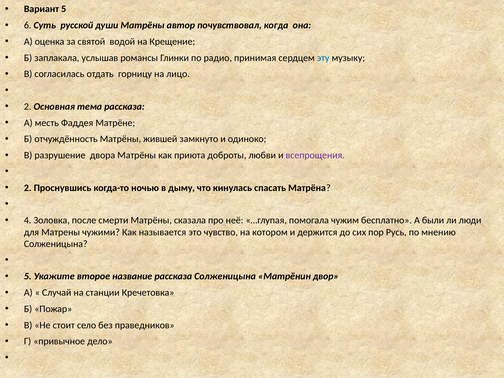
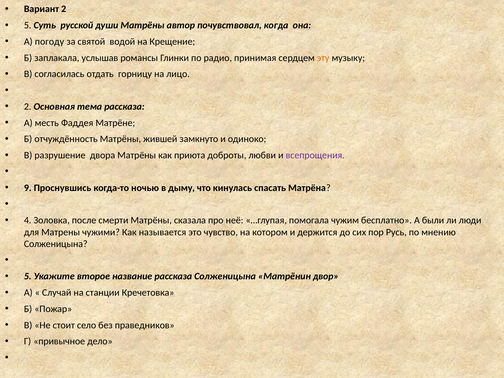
Вариант 5: 5 -> 2 (64, 9)
6: 6 -> 5 (28, 25)
оценка: оценка -> погоду (49, 42)
эту colour: blue -> orange (323, 58)
2: 2 -> 9 (28, 188)
